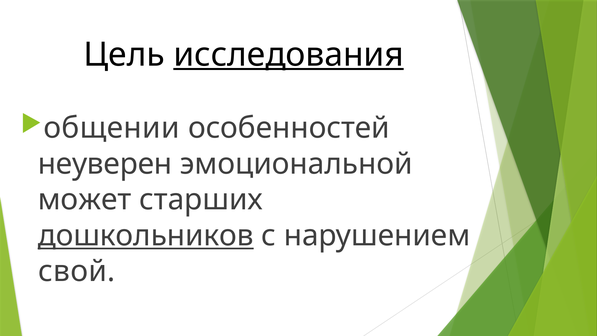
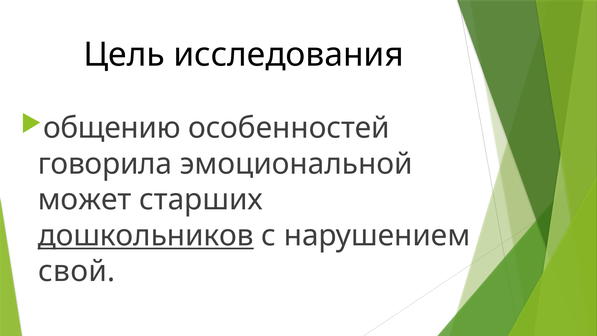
исследования underline: present -> none (289, 55)
общении: общении -> общению (112, 128)
неуверен: неуверен -> говорила (105, 164)
